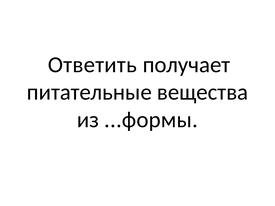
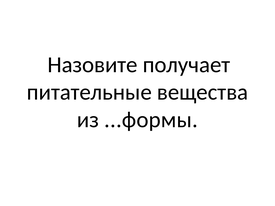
Ответить: Ответить -> Назовите (93, 65)
